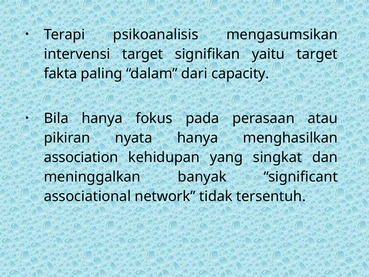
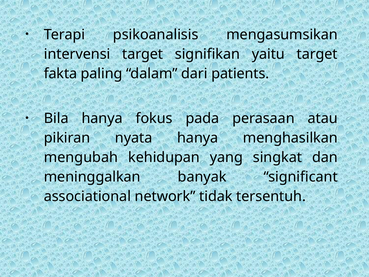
capacity: capacity -> patients (240, 74)
association: association -> mengubah (81, 157)
